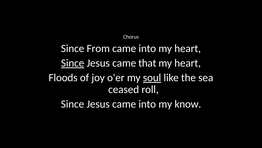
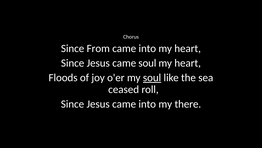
Since underline: present -> none (73, 63)
came that: that -> soul (147, 63)
know: know -> there (188, 104)
